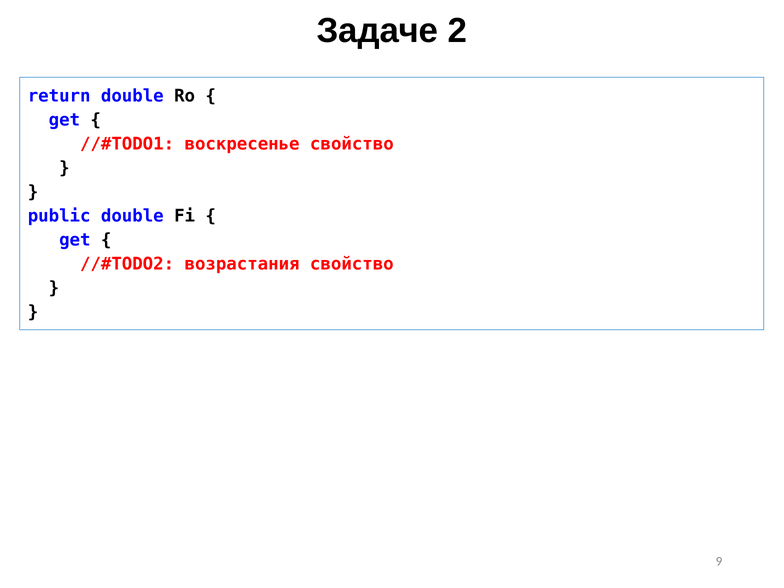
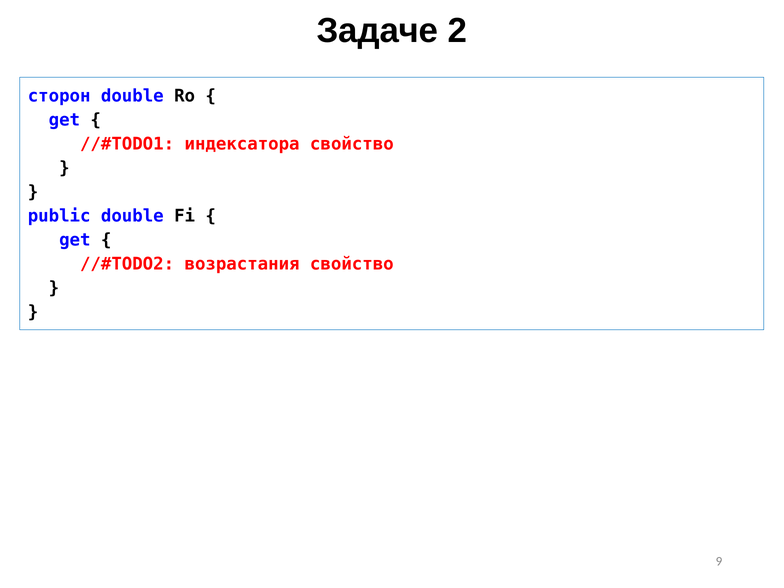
return: return -> сторон (59, 96)
воскресенье: воскресенье -> индексатора (242, 144)
